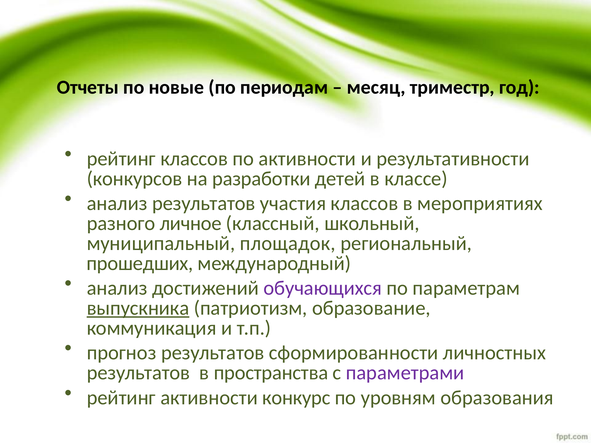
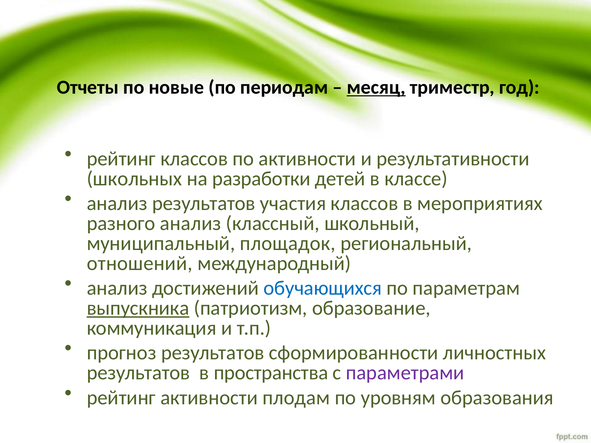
месяц underline: none -> present (376, 87)
конкурсов: конкурсов -> школьных (134, 179)
разного личное: личное -> анализ (191, 224)
прошедших: прошедших -> отношений (140, 264)
обучающихся colour: purple -> blue (323, 288)
конкурс: конкурс -> плодам (296, 398)
